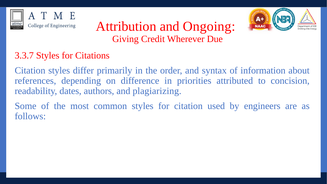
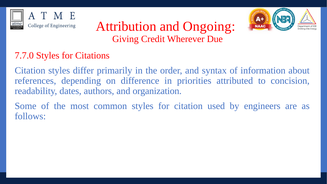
3.3.7: 3.3.7 -> 7.7.0 (24, 55)
plagiarizing: plagiarizing -> organization (157, 91)
